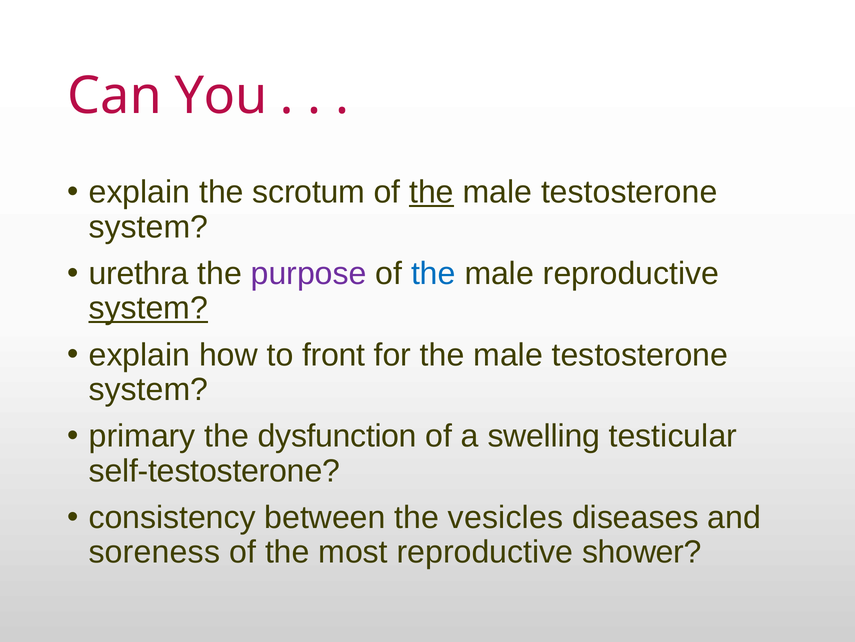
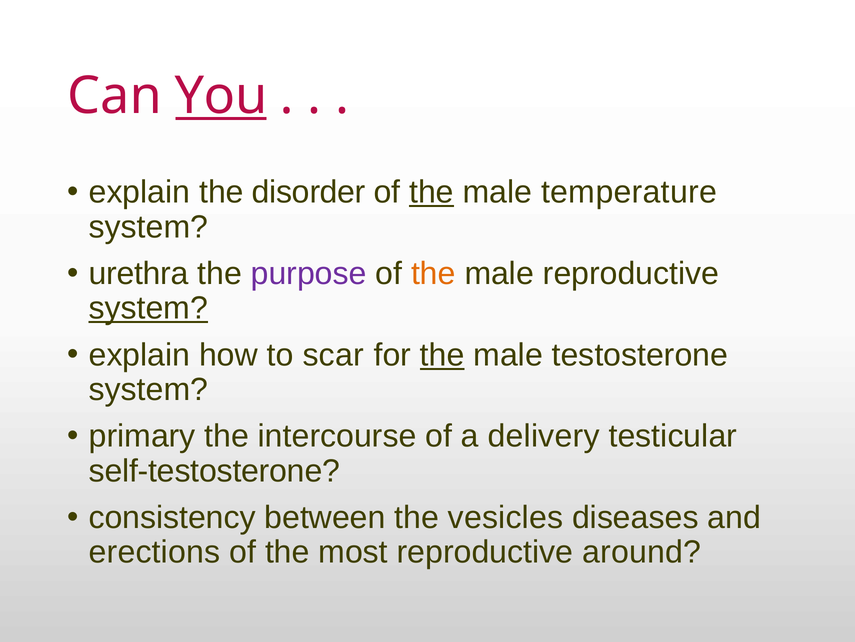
You underline: none -> present (221, 96)
scrotum: scrotum -> disorder (309, 192)
testosterone: testosterone -> temperature (629, 192)
the colour: blue -> orange (433, 273)
front: front -> scar (333, 355)
the underline: none -> present (442, 355)
dysfunction: dysfunction -> intercourse (337, 436)
swelling: swelling -> delivery (544, 436)
soreness: soreness -> erections (154, 552)
shower: shower -> around (642, 552)
